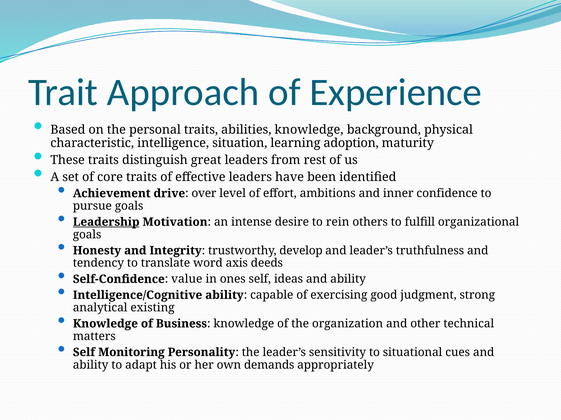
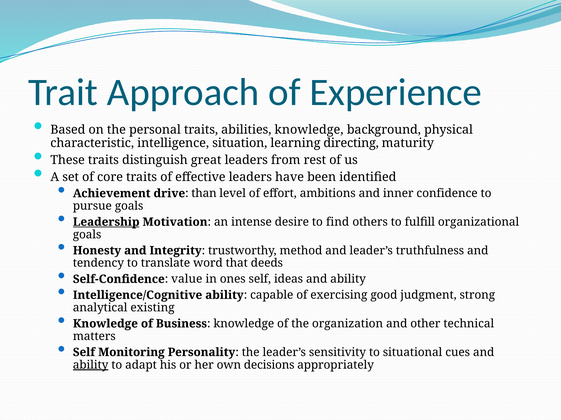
adoption: adoption -> directing (351, 143)
over: over -> than (204, 194)
rein: rein -> find (338, 222)
develop: develop -> method (301, 251)
axis: axis -> that (237, 264)
ability underline: none -> present (91, 365)
demands: demands -> decisions (269, 365)
